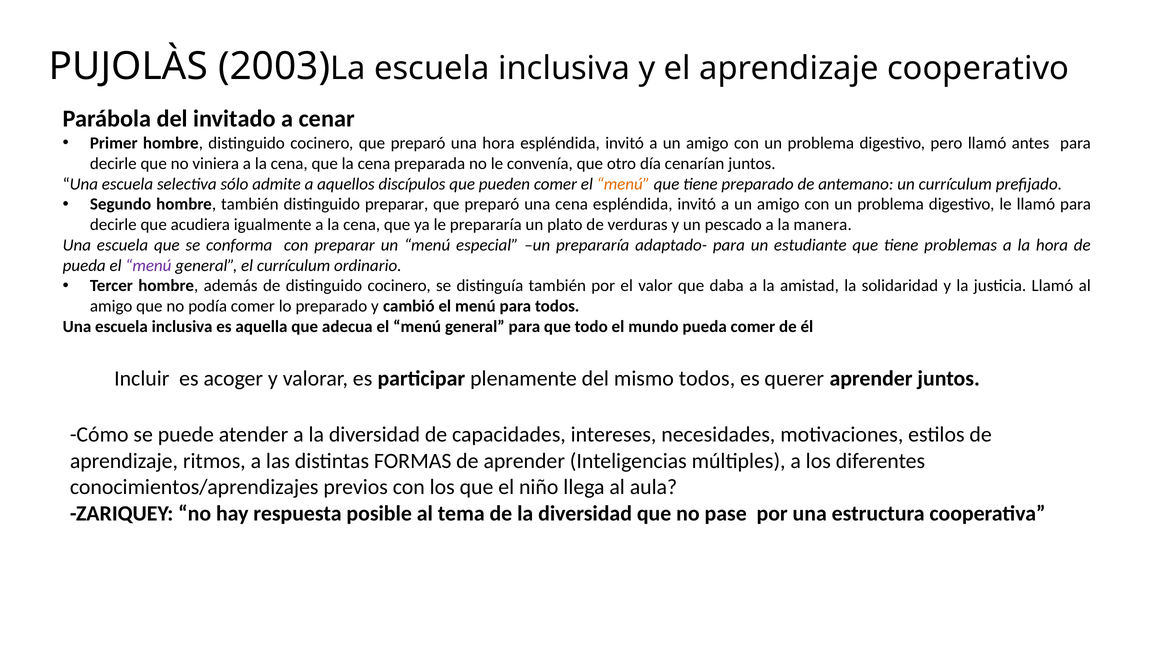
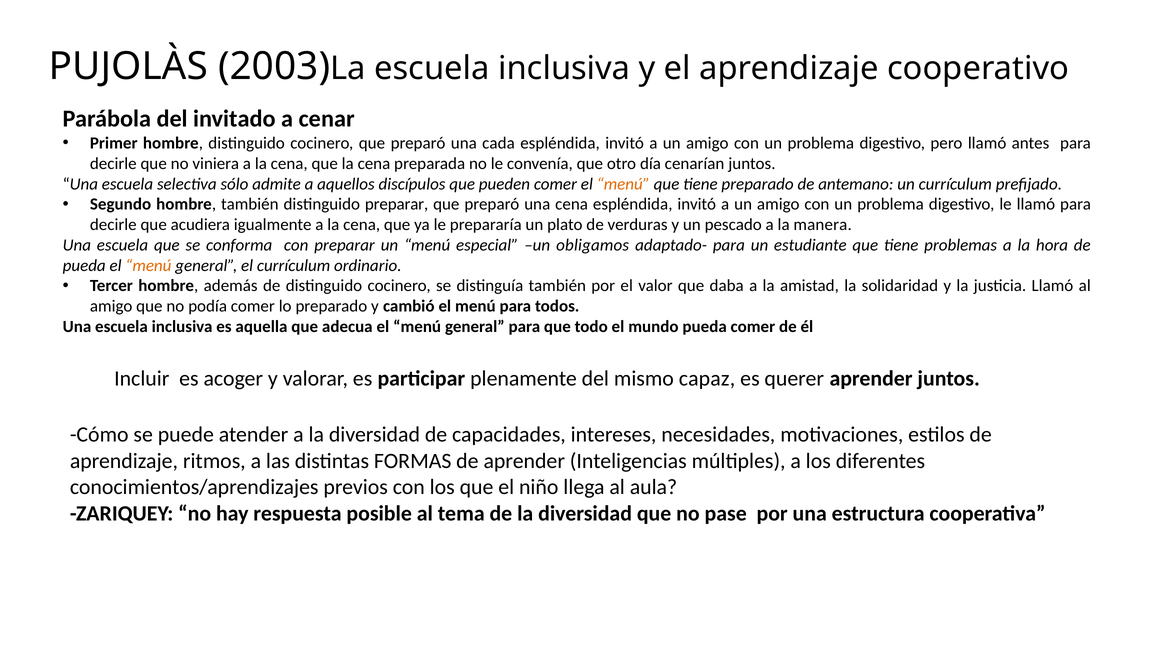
una hora: hora -> cada (498, 143)
un prepararía: prepararía -> obligamos (593, 245)
menú colour: purple -> orange (148, 265)
mismo todos: todos -> capaz (707, 378)
